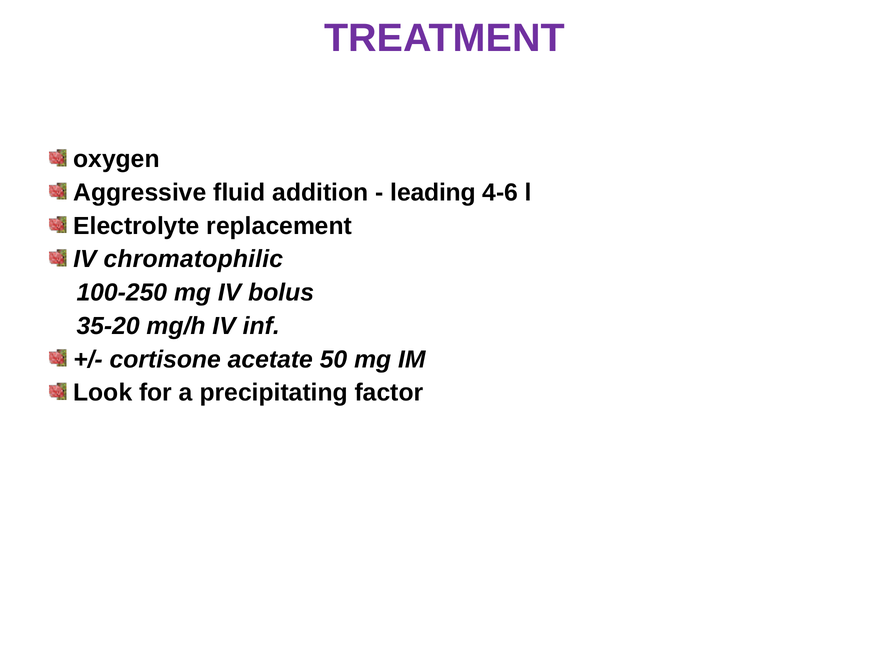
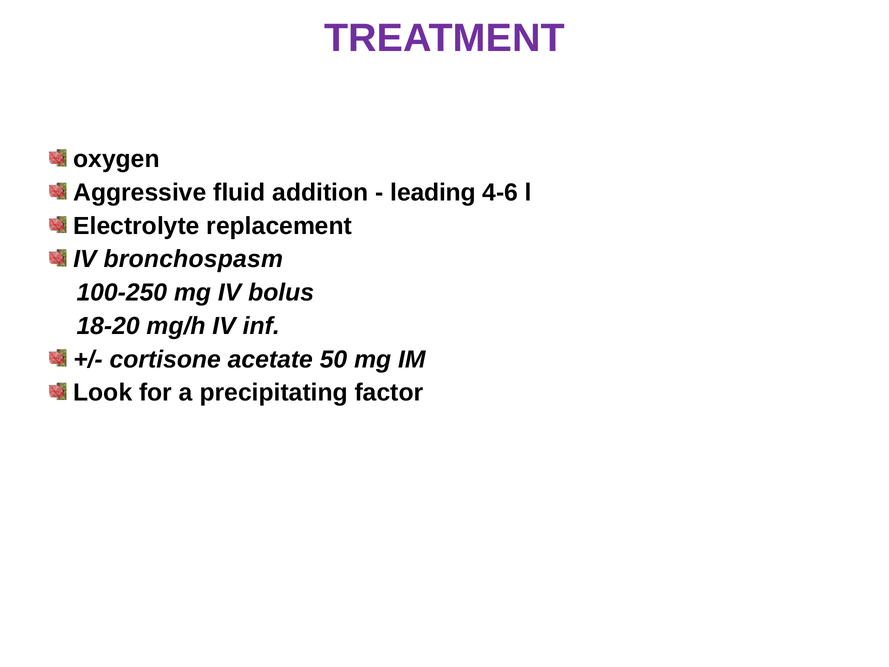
chromatophilic: chromatophilic -> bronchospasm (193, 259)
35-20: 35-20 -> 18-20 (108, 326)
